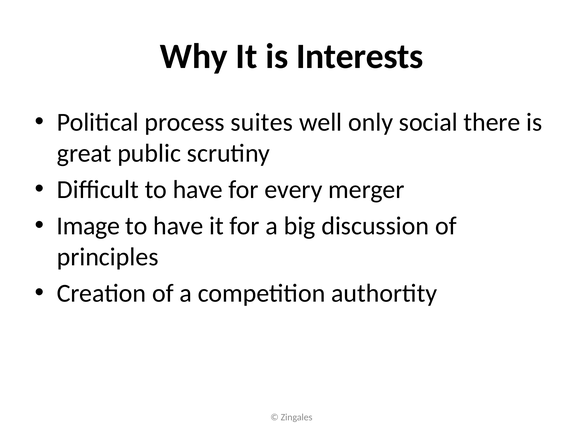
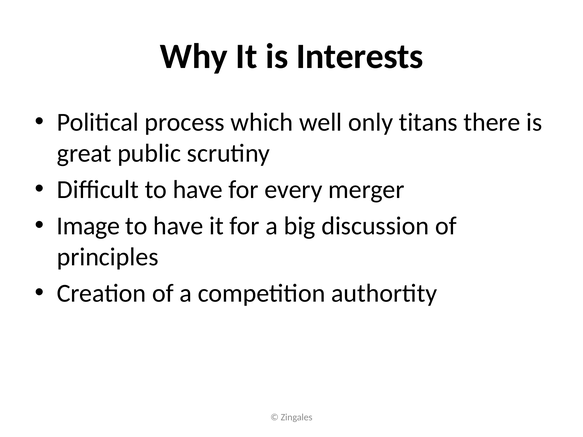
suites: suites -> which (262, 122)
social: social -> titans (428, 122)
